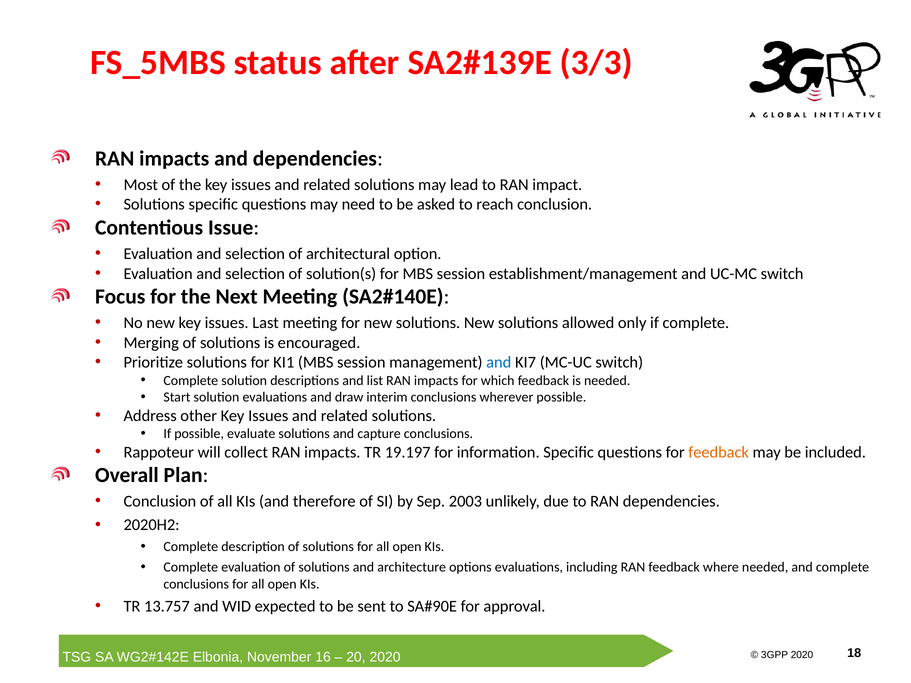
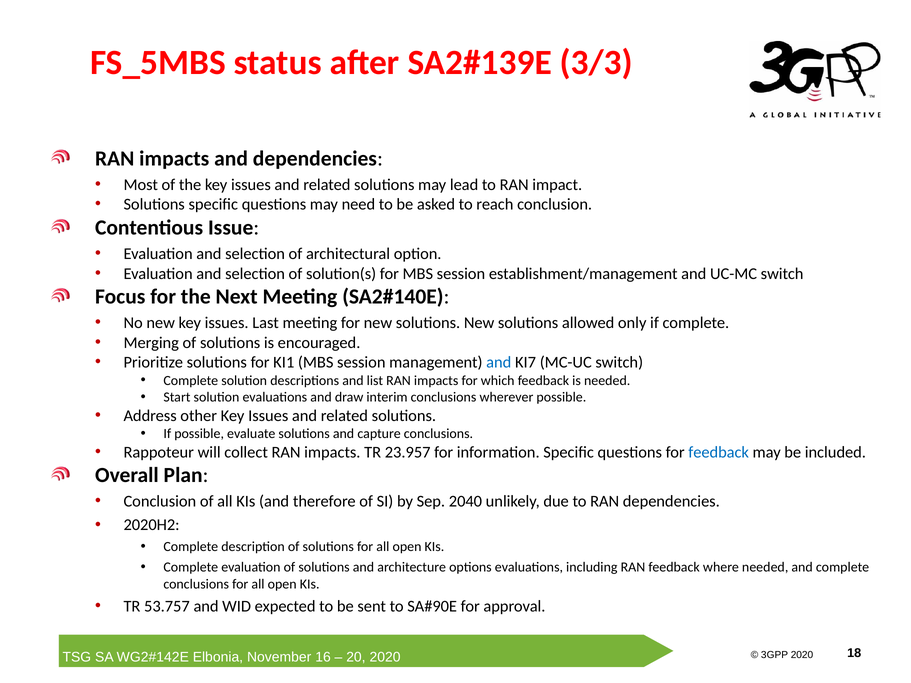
19.197: 19.197 -> 23.957 (408, 452)
feedback colour: orange -> blue (719, 452)
2003: 2003 -> 2040 (465, 502)
13.757: 13.757 -> 53.757 (167, 607)
